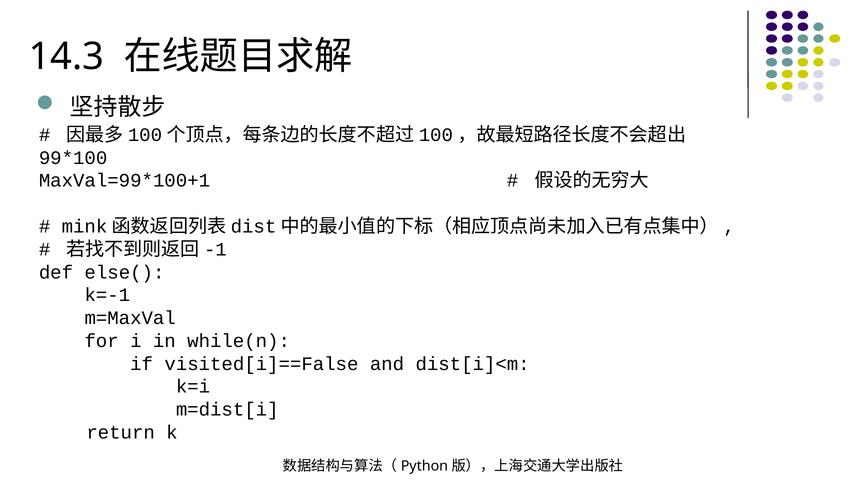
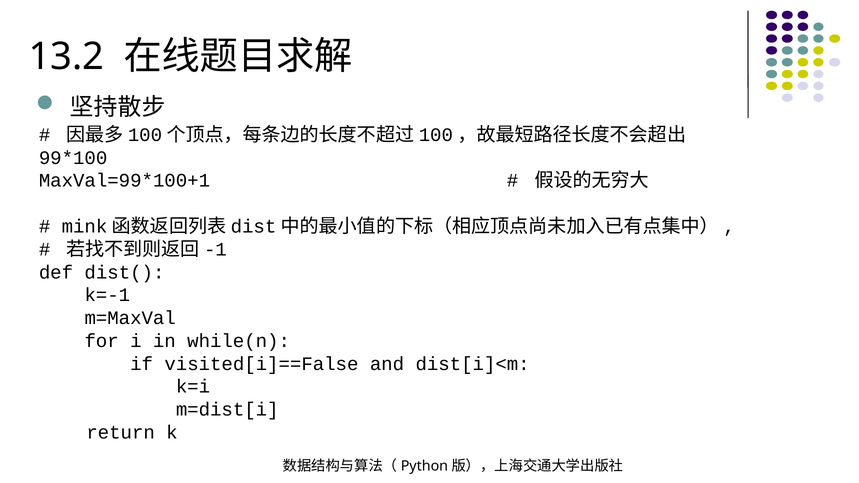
14.3: 14.3 -> 13.2 (66, 57)
else(: else( -> dist( (124, 272)
